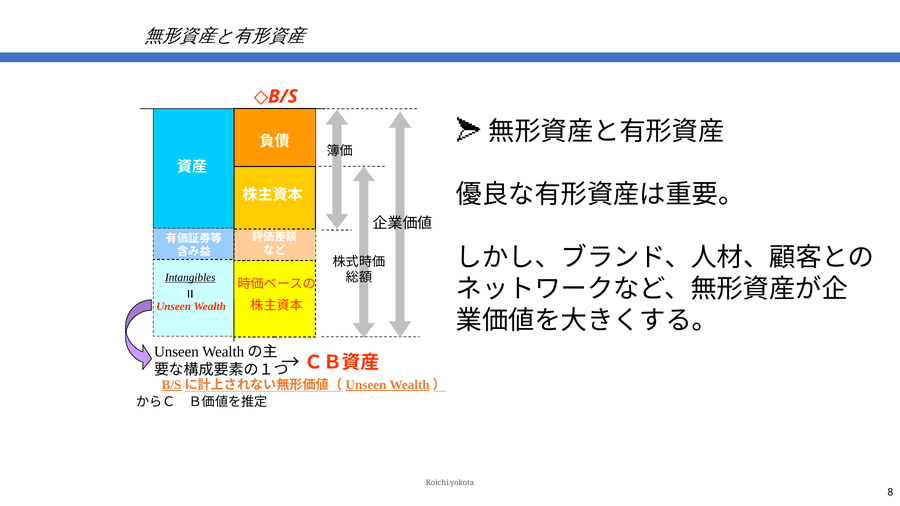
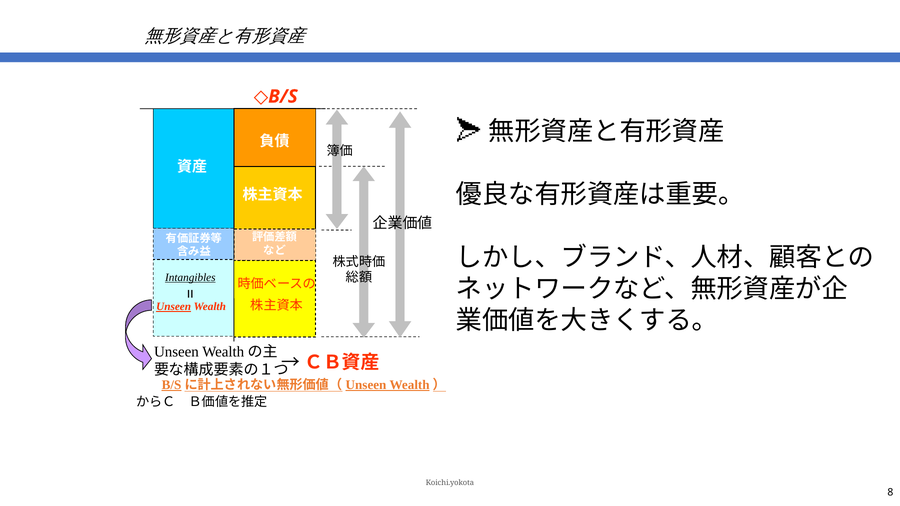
Unseen underline: none -> present (174, 307)
